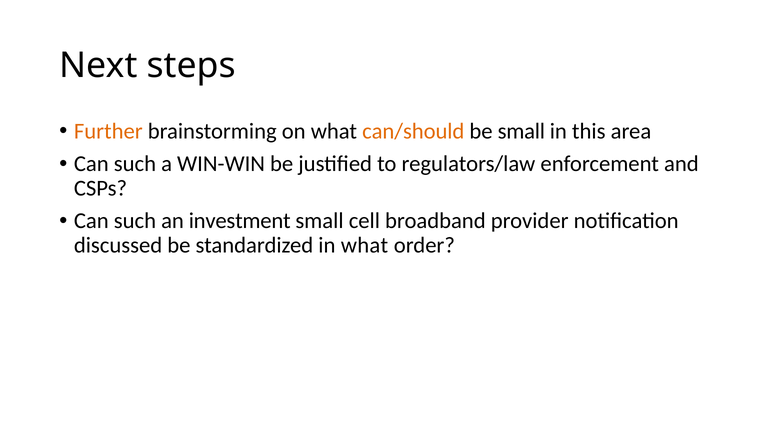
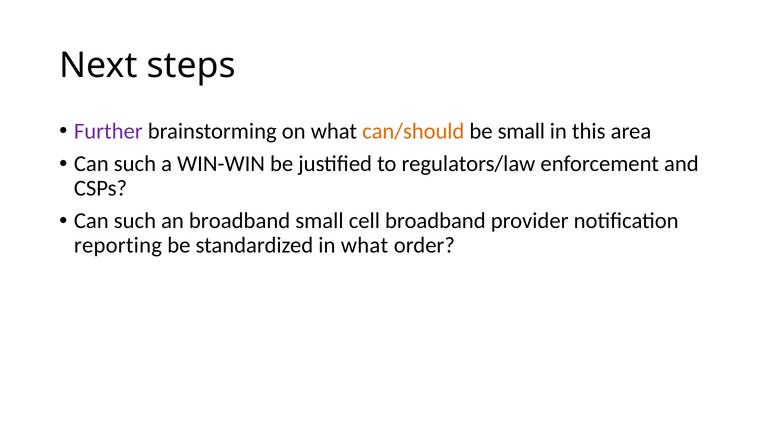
Further colour: orange -> purple (108, 132)
an investment: investment -> broadband (240, 221)
discussed: discussed -> reporting (118, 246)
